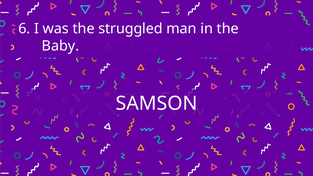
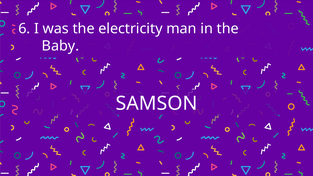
struggled: struggled -> electricity (130, 29)
